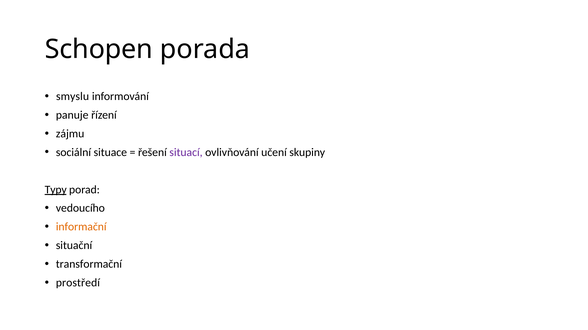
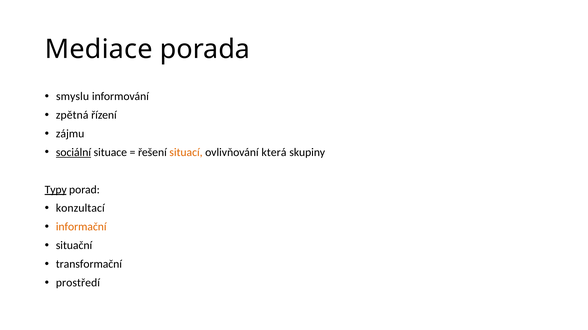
Schopen: Schopen -> Mediace (99, 49)
panuje: panuje -> zpětná (72, 115)
sociální underline: none -> present (73, 153)
situací colour: purple -> orange (186, 153)
učení: učení -> která (274, 153)
vedoucího: vedoucího -> konzultací (80, 209)
